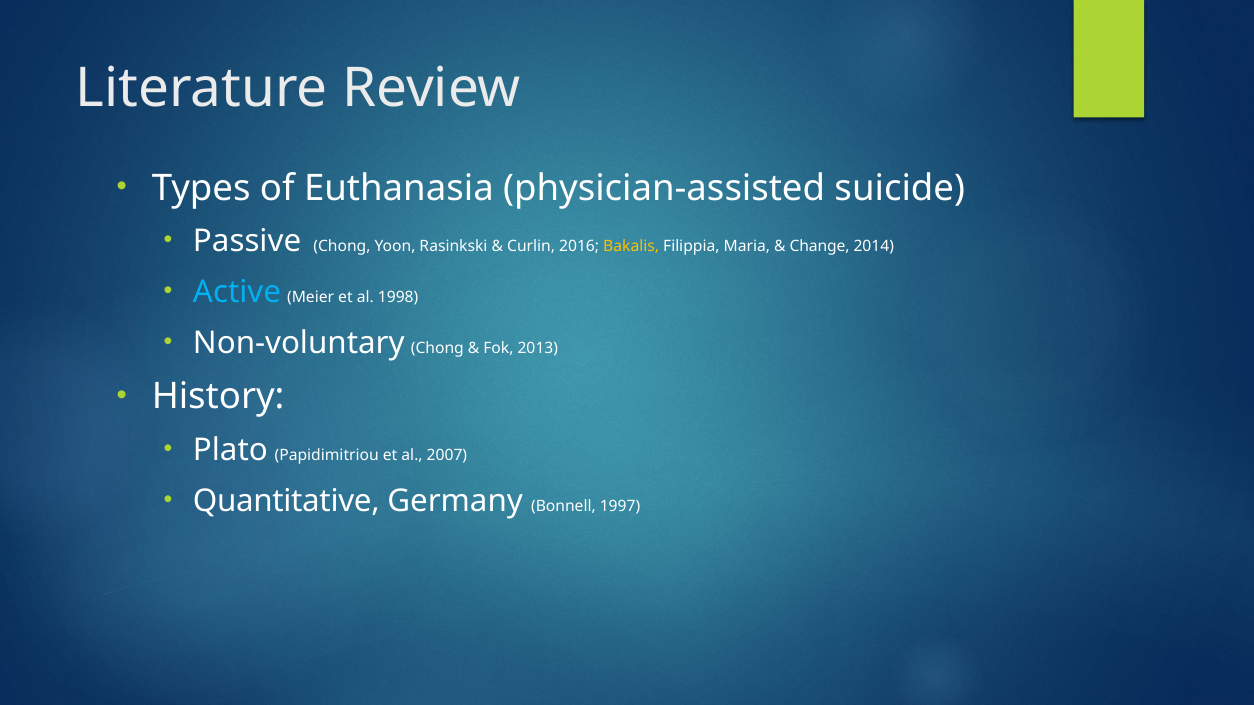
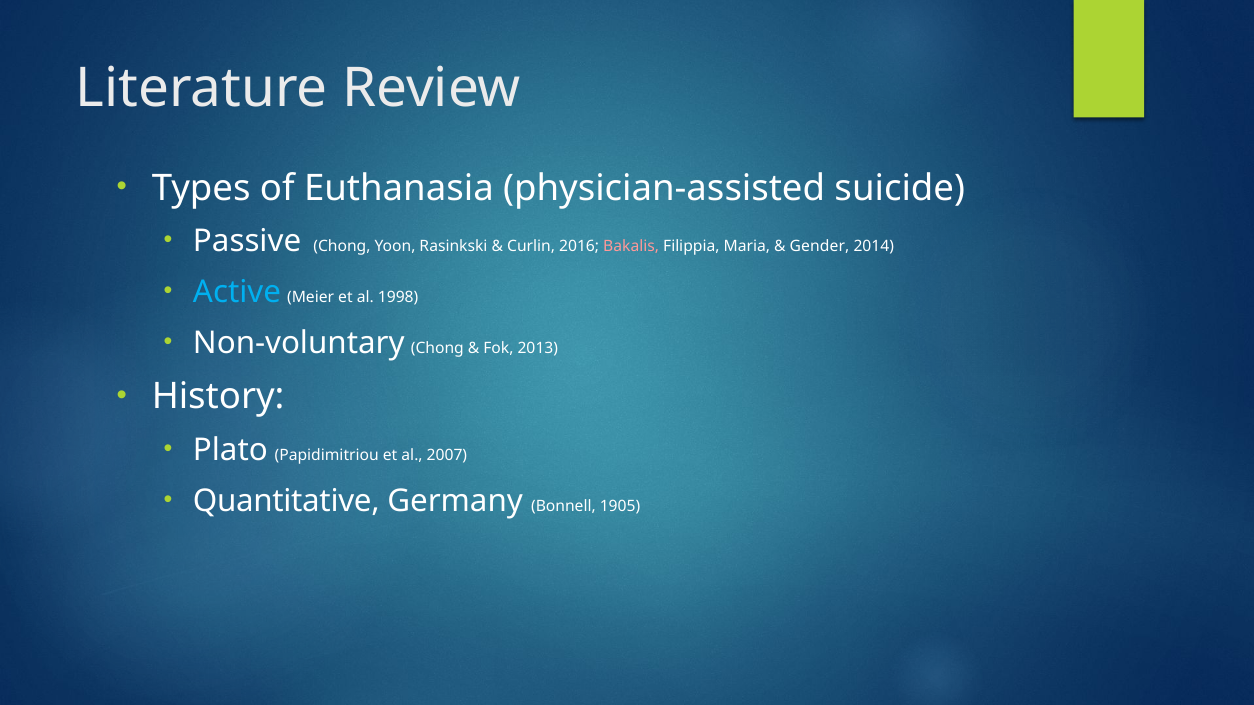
Bakalis colour: yellow -> pink (631, 247)
Change: Change -> Gender (820, 247)
1997: 1997 -> 1905 (620, 506)
